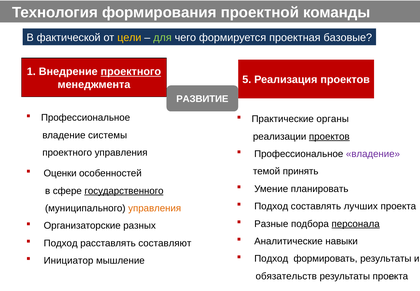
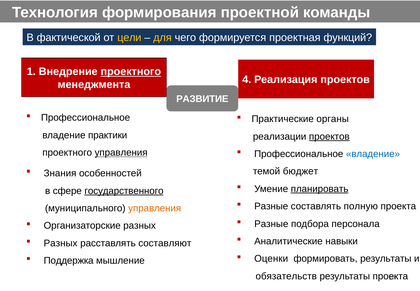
для colour: light green -> yellow (162, 38)
базовые: базовые -> функций (348, 38)
5: 5 -> 4 (247, 80)
системы: системы -> практики (108, 135)
управления underline: none -> present (121, 153)
владение colour: purple -> blue (373, 154)
принять: принять -> бюджет (300, 171)
Оценки: Оценки -> Знания (60, 173)
планировать underline: none -> present (320, 189)
Подход: Подход -> Разные (271, 206)
лучших: лучших -> полную (361, 206)
персонала underline: present -> none (356, 224)
Подход: Подход -> Разных (61, 243)
Подход: Подход -> Оценки (271, 259)
Инициатор: Инициатор -> Поддержка (69, 260)
